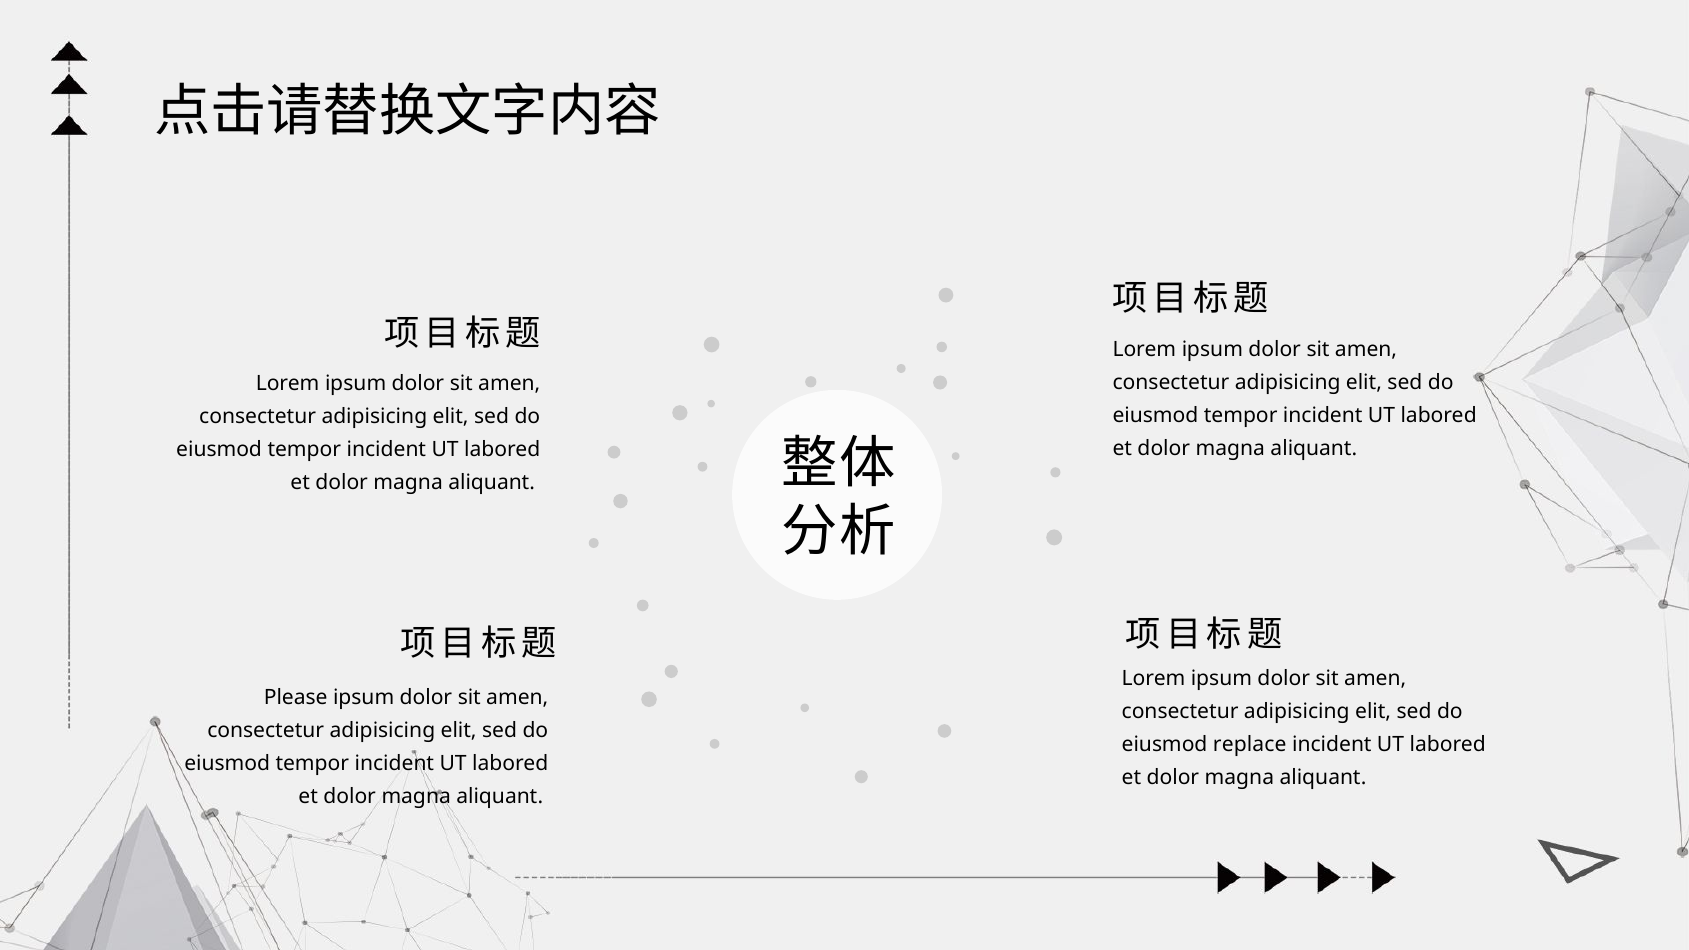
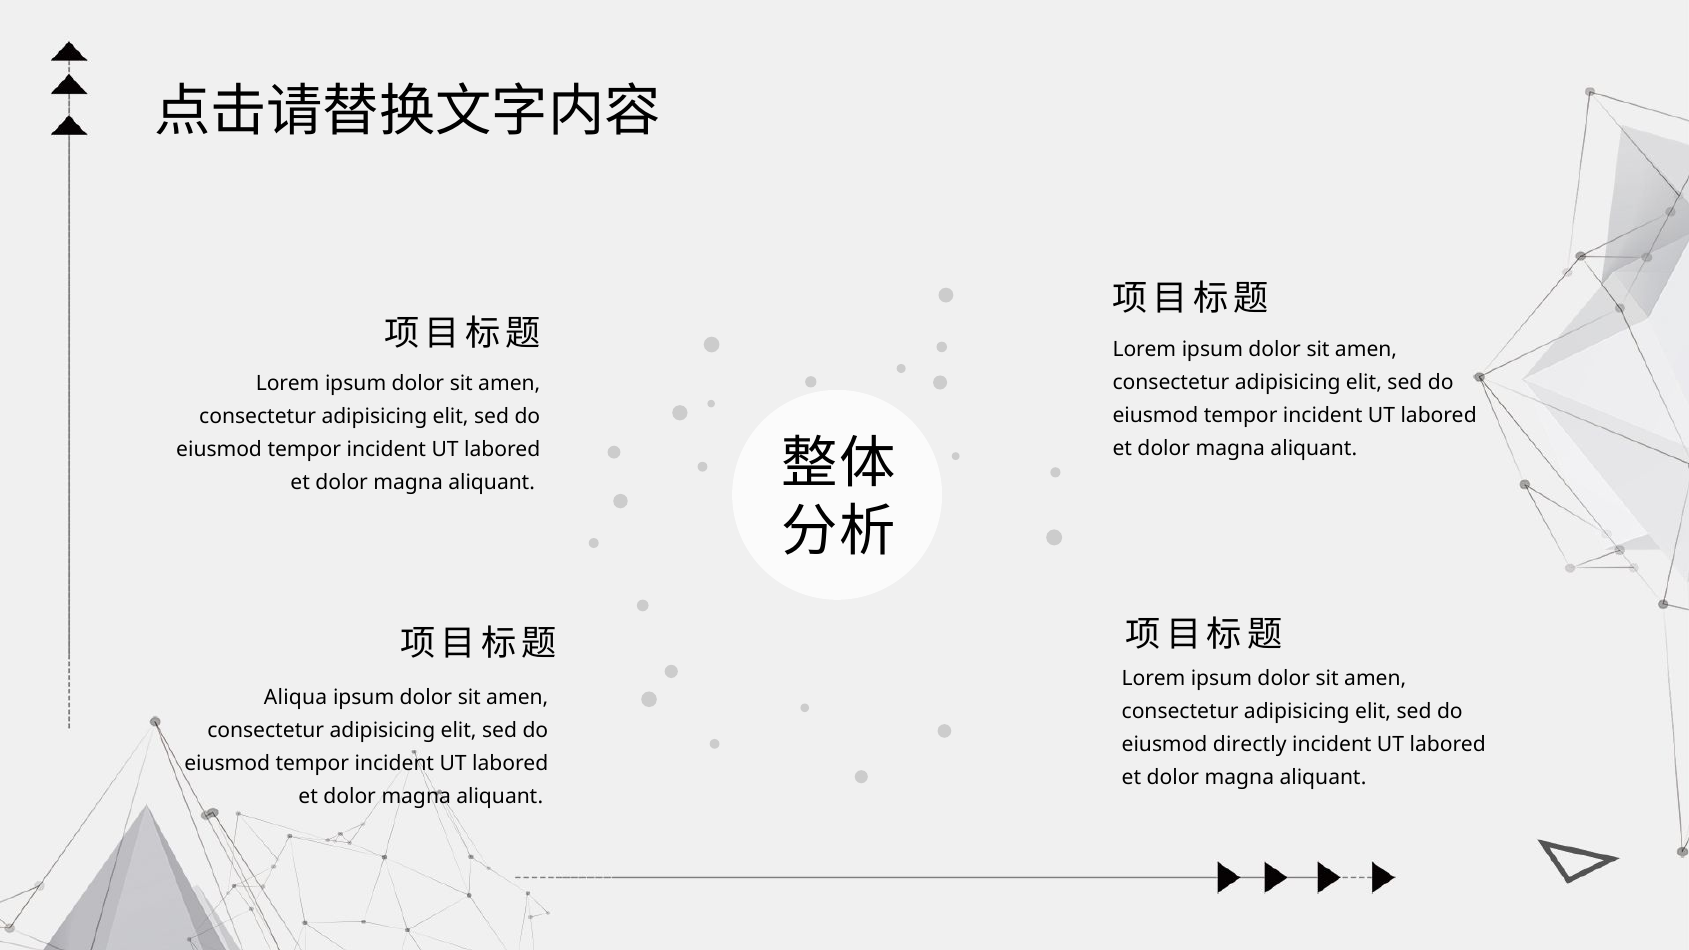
Please: Please -> Aliqua (296, 698)
replace: replace -> directly (1250, 744)
